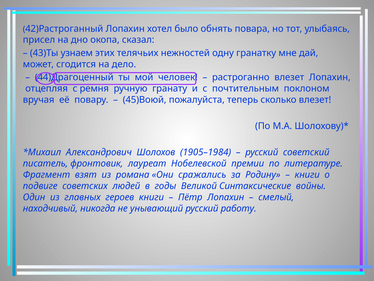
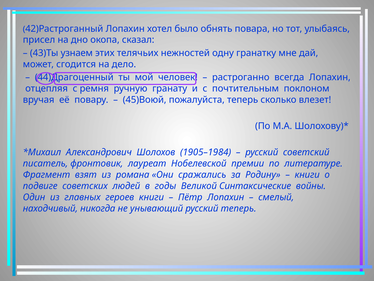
растроганно влезет: влезет -> всегда (289, 77)
русский работу: работу -> теперь (239, 208)
